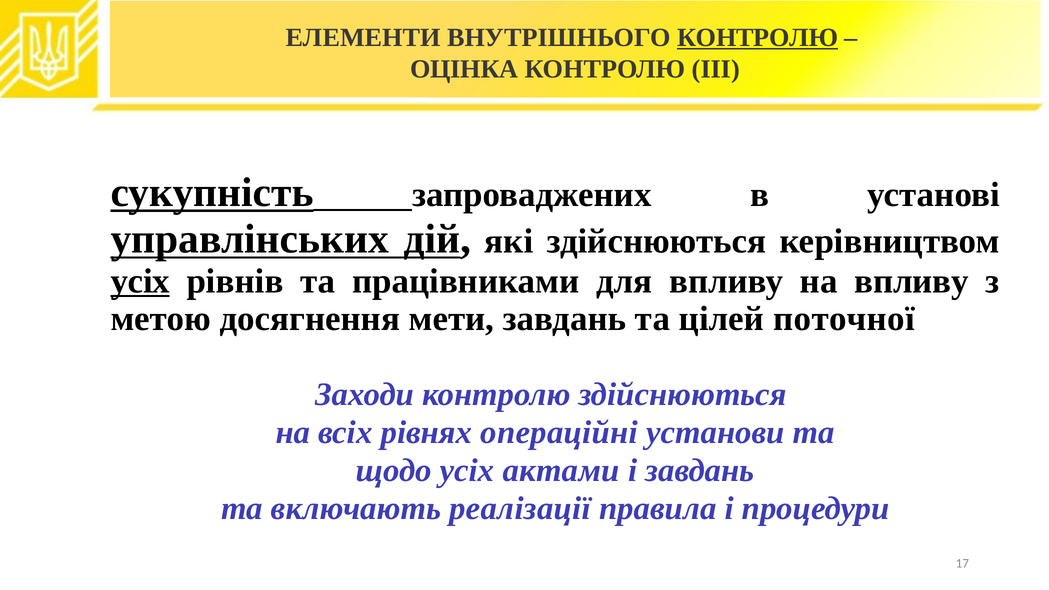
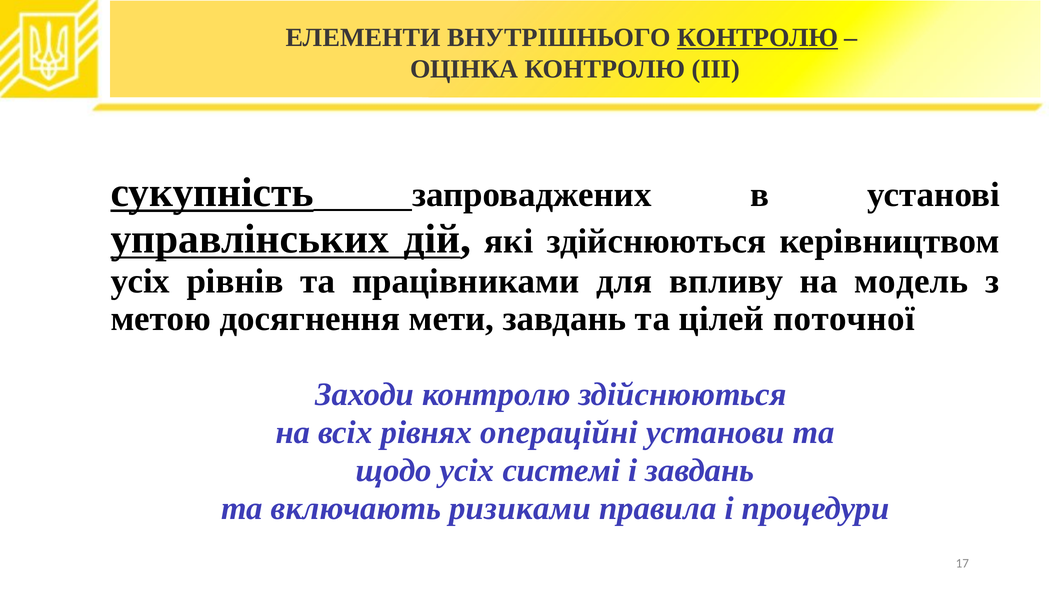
усіх underline: present -> none (140, 281)
на впливу: впливу -> модель (911, 281)
актами: актами -> системі (561, 470)
реалізації: реалізації -> ризиками (520, 508)
